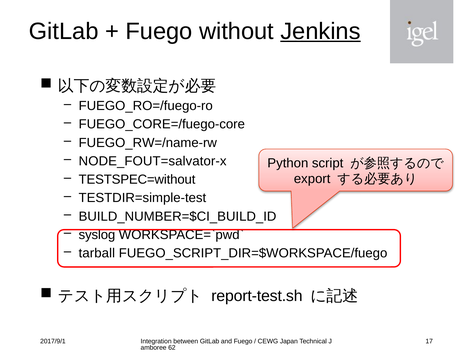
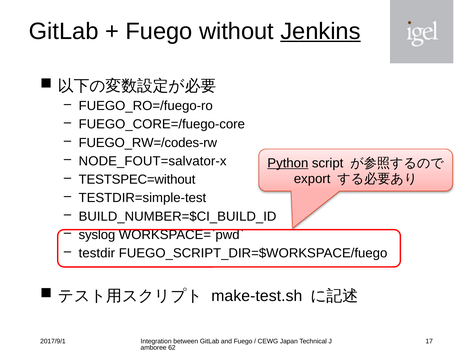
FUEGO_RW=/name-rw: FUEGO_RW=/name-rw -> FUEGO_RW=/codes-rw (148, 143)
Python underline: none -> present (288, 163)
tarball: tarball -> testdir (97, 253)
report-test.sh: report-test.sh -> make-test.sh (257, 296)
